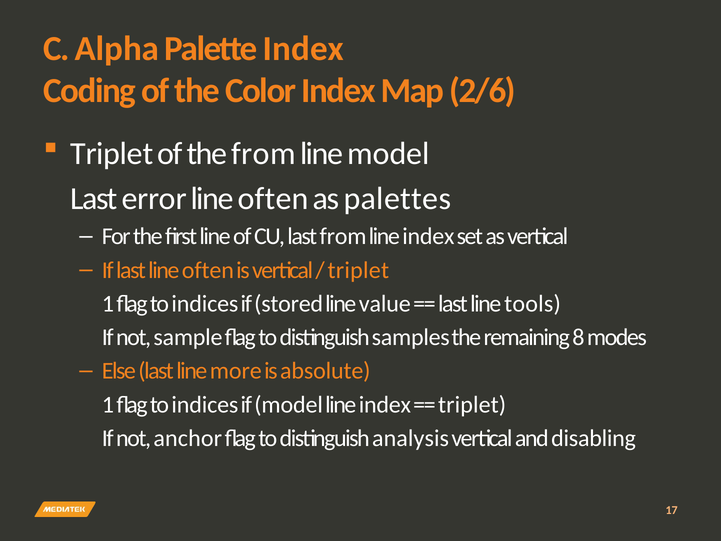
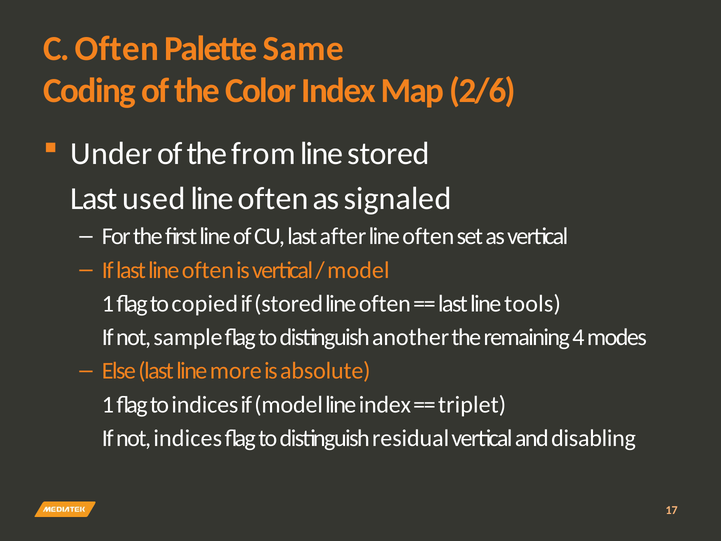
C Alpha: Alpha -> Often (117, 49)
Palette Index: Index -> Same (303, 49)
Triplet: Triplet -> Under (111, 154)
line model: model -> stored (389, 154)
error: error -> used (154, 198)
palettes: palettes -> signaled (397, 198)
last from: from -> after (343, 236)
index: index -> often (428, 236)
triplet: triplet -> model (358, 270)
indices: indices -> copied (205, 304)
value: value -> often (385, 304)
samples: samples -> another (411, 337)
8: 8 -> 4 (578, 337)
not anchor: anchor -> indices (188, 438)
analysis: analysis -> residual (411, 438)
